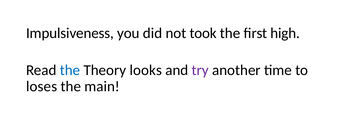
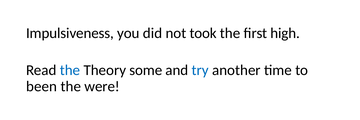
looks: looks -> some (146, 70)
try colour: purple -> blue (200, 70)
loses: loses -> been (42, 86)
main: main -> were (102, 86)
